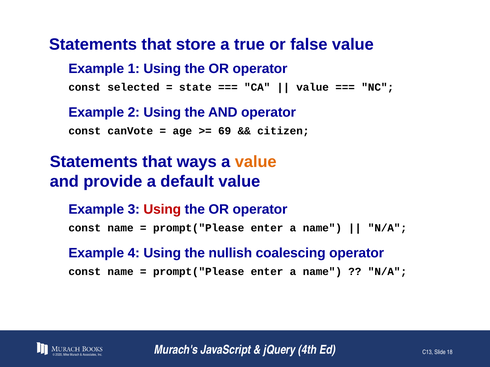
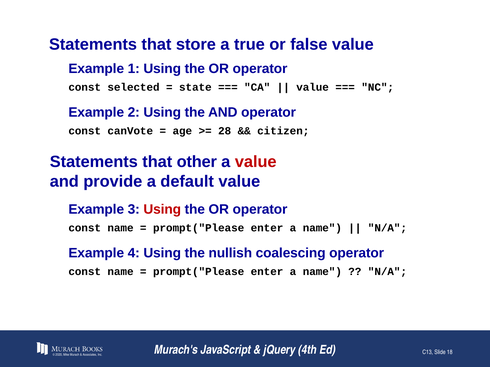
69: 69 -> 28 (225, 131)
ways: ways -> other (197, 162)
value colour: orange -> red (256, 162)
